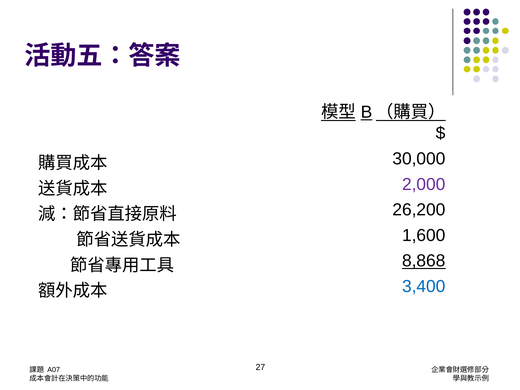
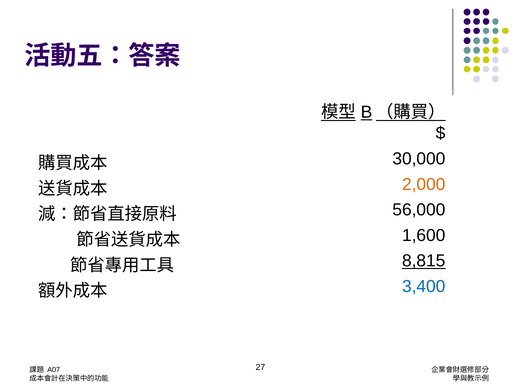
2,000 colour: purple -> orange (424, 184)
26,200: 26,200 -> 56,000 (419, 210)
8,868: 8,868 -> 8,815 (424, 261)
